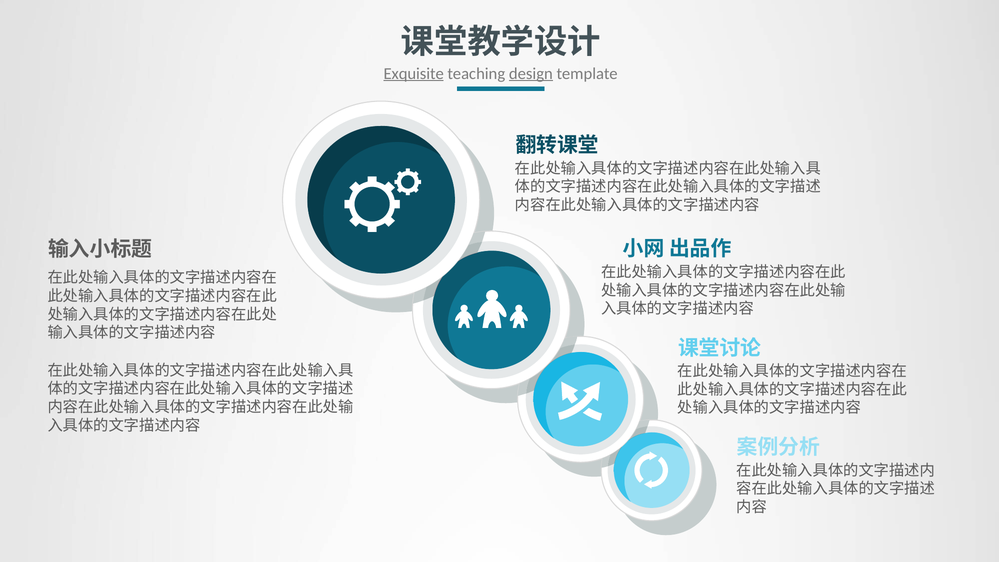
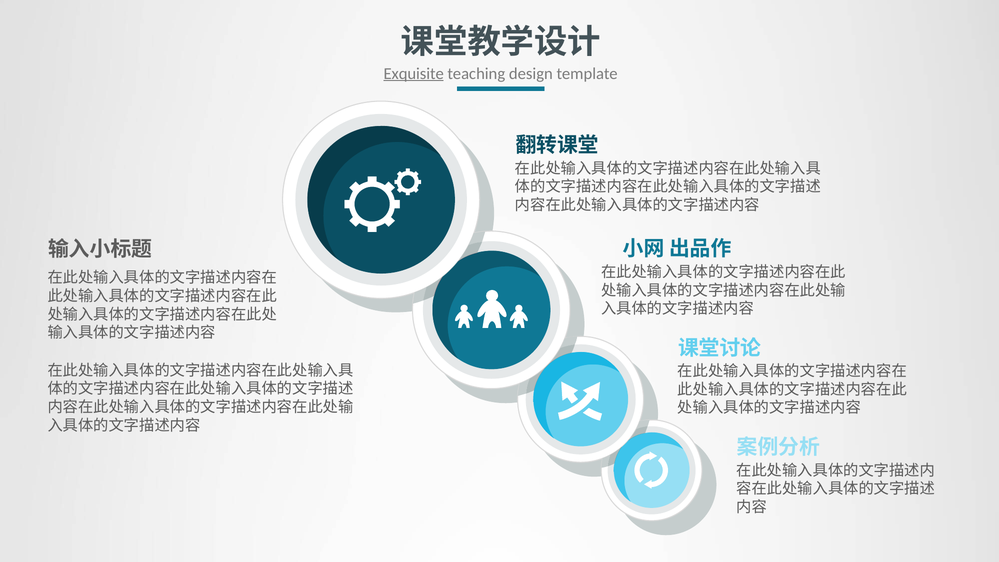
design underline: present -> none (531, 74)
